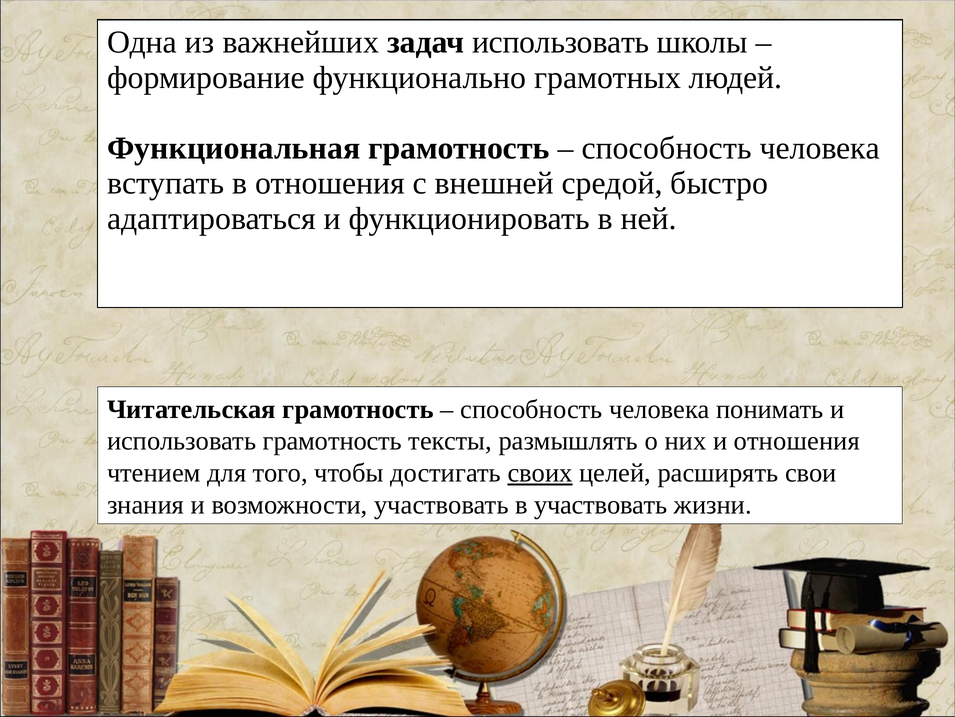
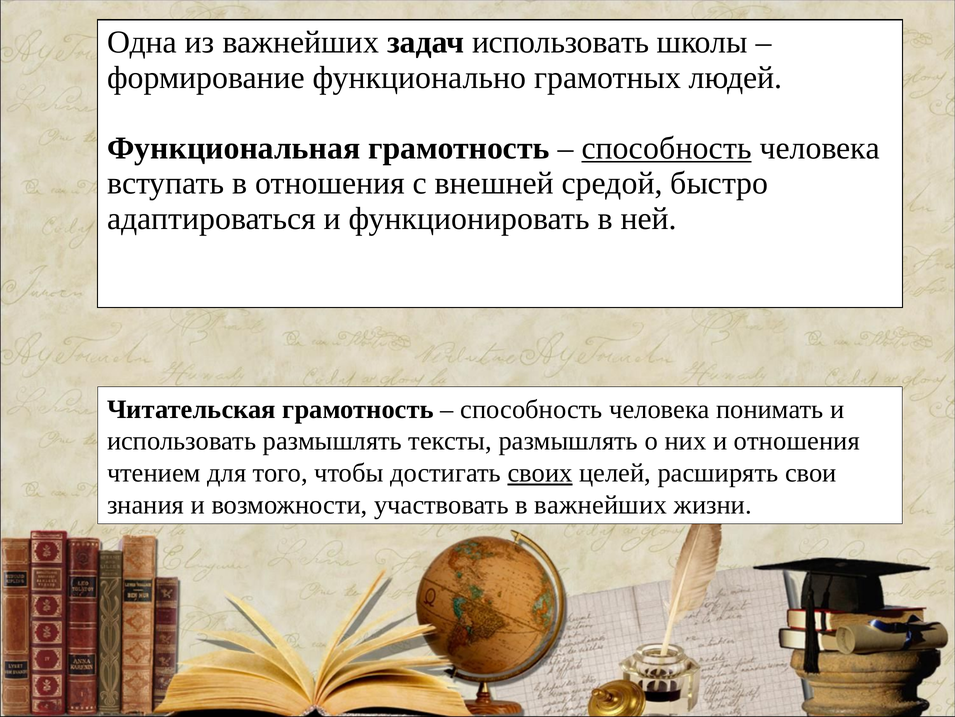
способность underline: none -> present (667, 148)
использовать грамотность: грамотность -> размышлять (332, 441)
в участвовать: участвовать -> важнейших (601, 504)
